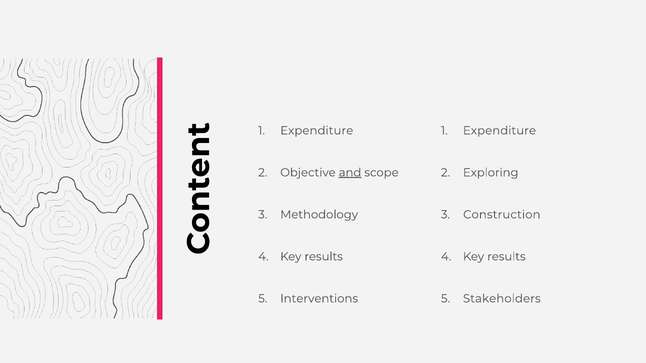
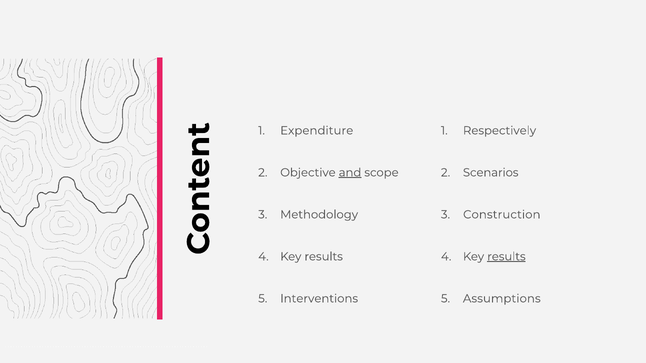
Expenditure: Expenditure -> Respectively (500, 131)
Exploring: Exploring -> Scenarios (491, 173)
results underline: none -> present (506, 257)
Stakeholders: Stakeholders -> Assumptions (502, 299)
